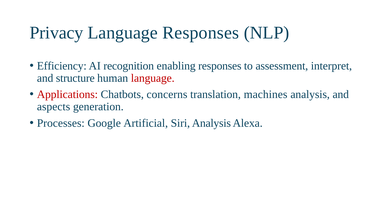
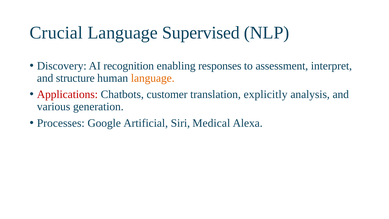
Privacy: Privacy -> Crucial (56, 33)
Language Responses: Responses -> Supervised (201, 33)
Efficiency: Efficiency -> Discovery (62, 66)
language colour: red -> orange (153, 78)
concerns: concerns -> customer (167, 94)
machines: machines -> explicitly (266, 94)
aspects: aspects -> various (54, 107)
Siri Analysis: Analysis -> Medical (211, 123)
